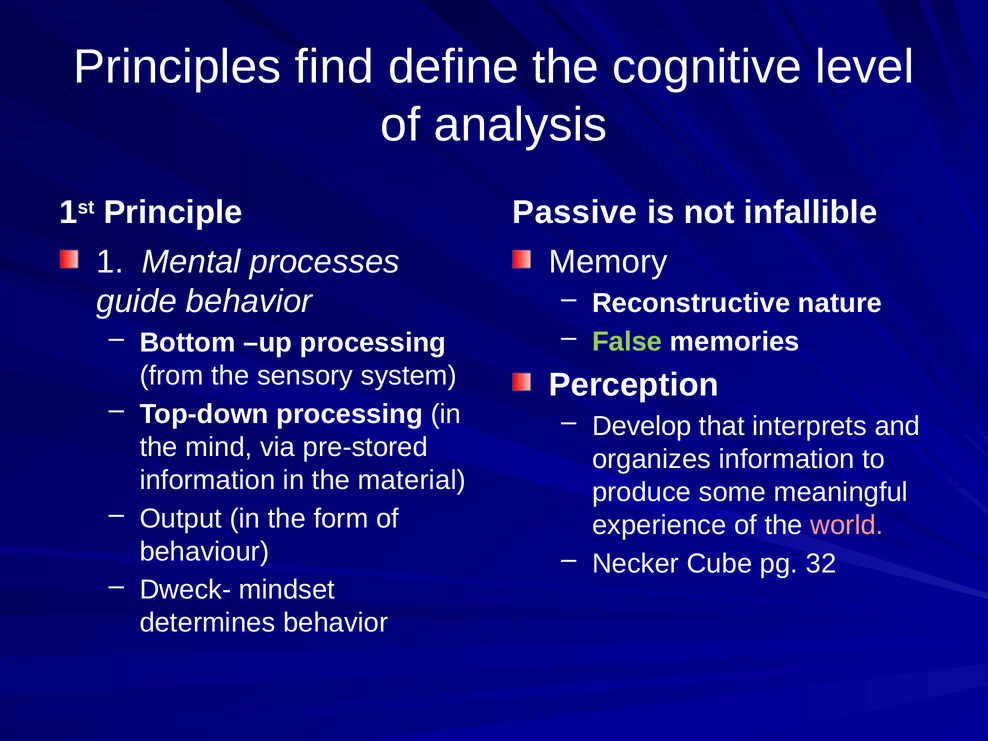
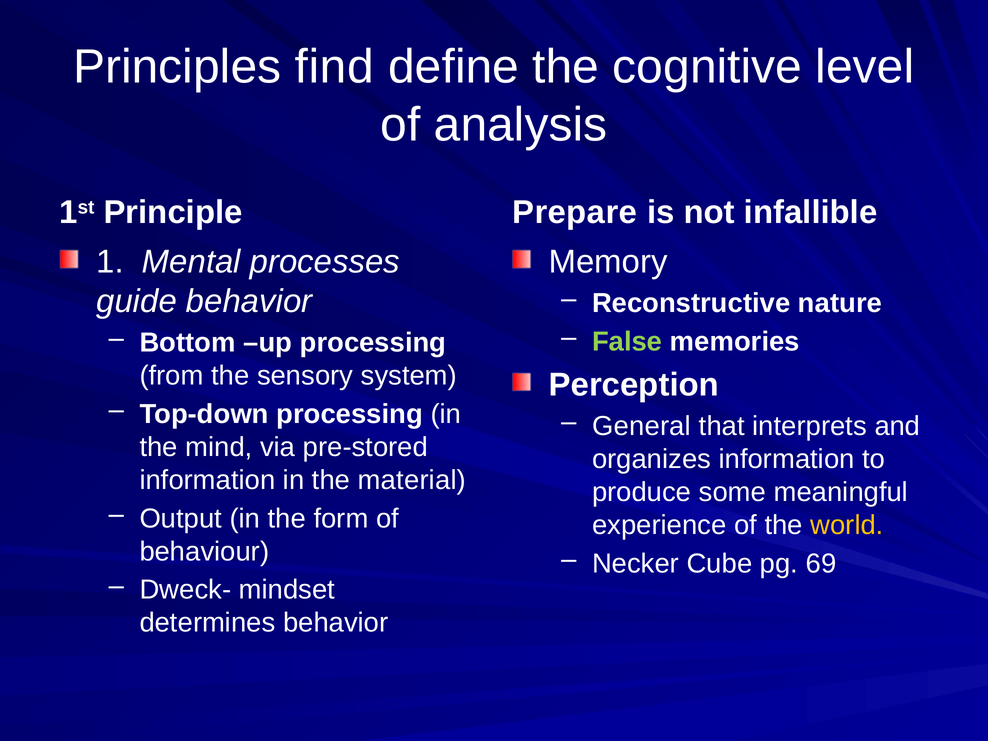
Passive: Passive -> Prepare (575, 213)
Develop: Develop -> General (642, 426)
world colour: pink -> yellow (847, 525)
32: 32 -> 69 (821, 564)
